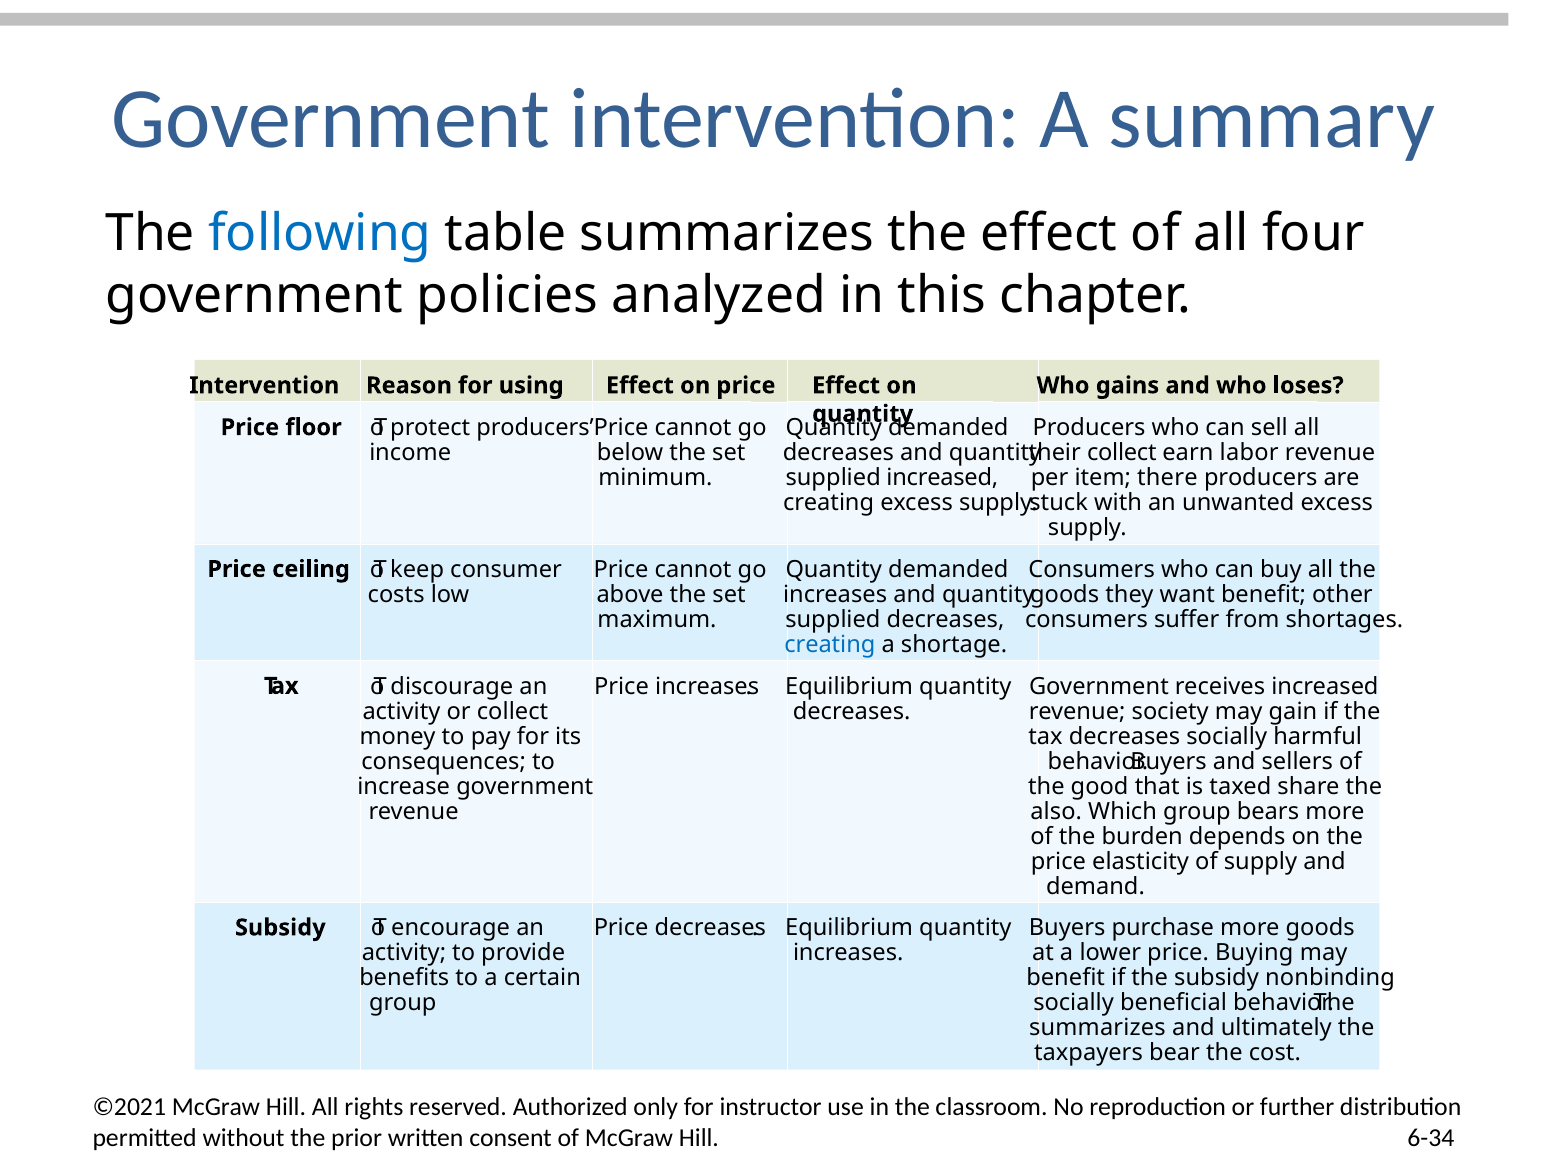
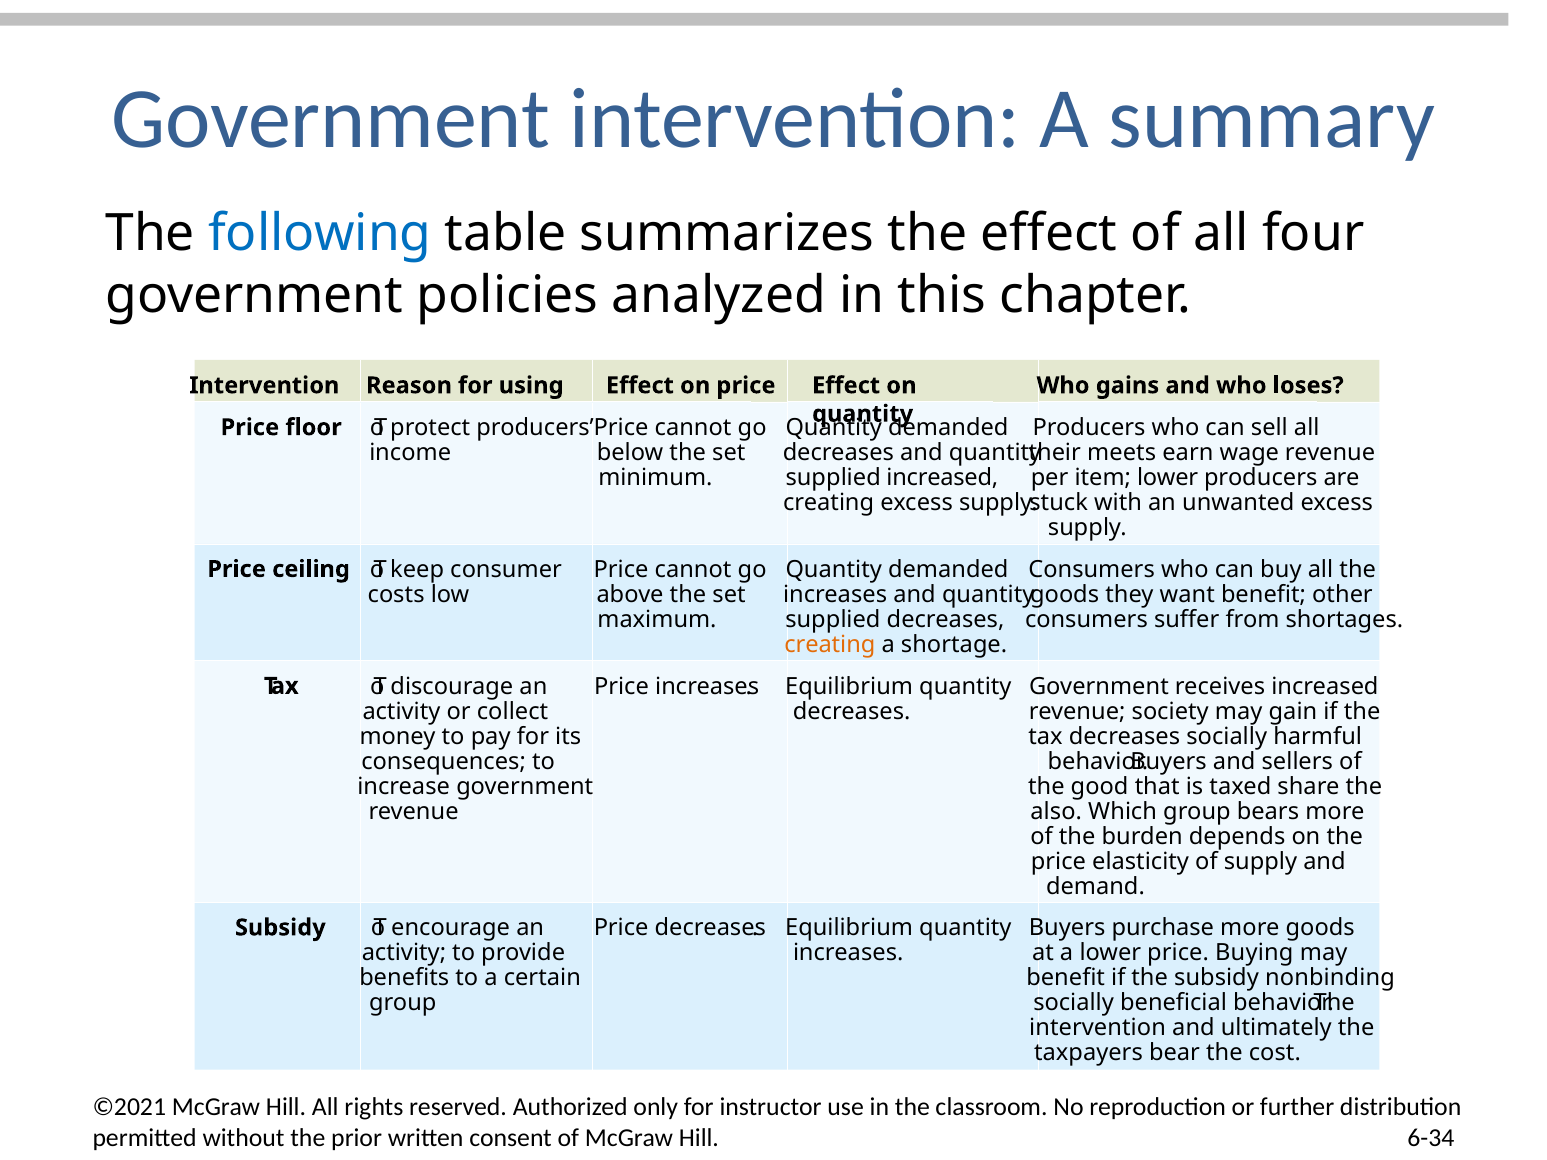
their collect: collect -> meets (1122, 453)
labor: labor -> wage (1249, 453)
item there: there -> lower (1168, 478)
creating colour: blue -> orange (830, 645)
summarizes: summarizes -> intervention (1098, 1028)
